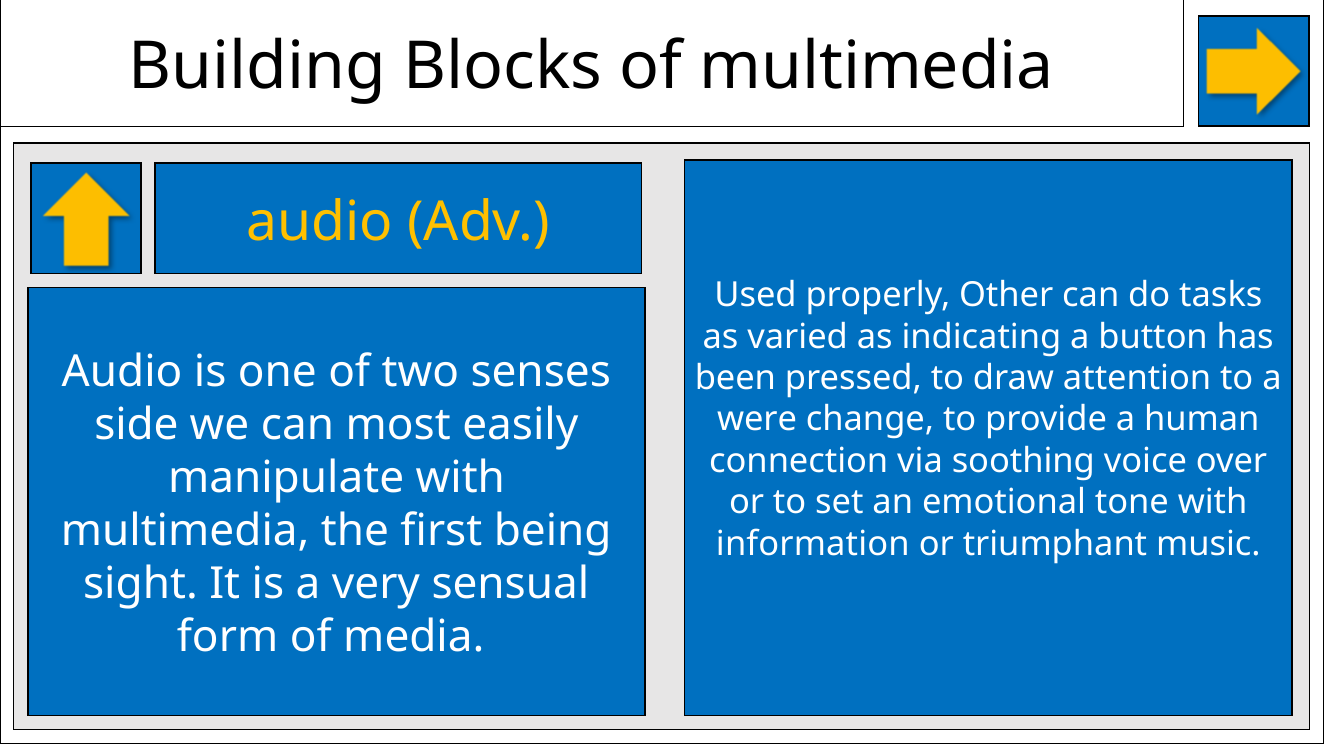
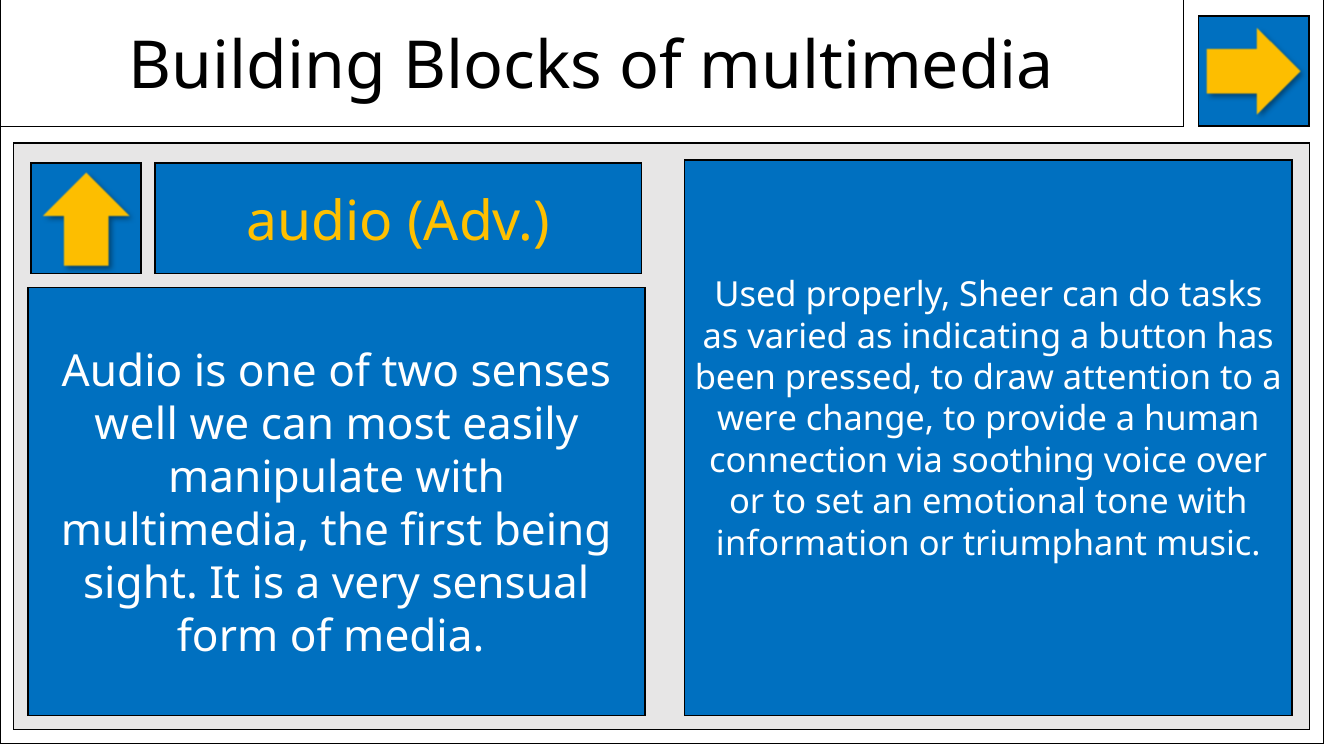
Other: Other -> Sheer (1006, 295)
side: side -> well (136, 425)
